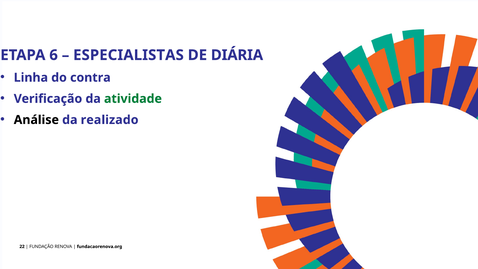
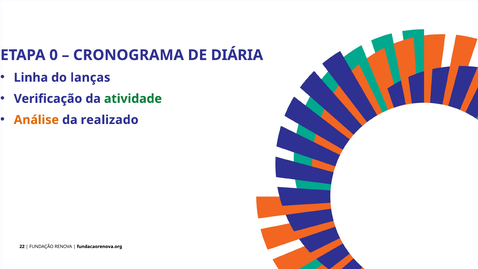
6: 6 -> 0 (54, 55)
ESPECIALISTAS: ESPECIALISTAS -> CRONOGRAMA (128, 55)
contra: contra -> lanças (90, 78)
Análise colour: black -> orange (36, 120)
